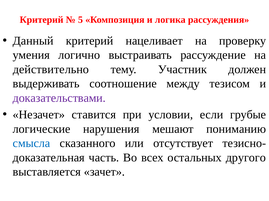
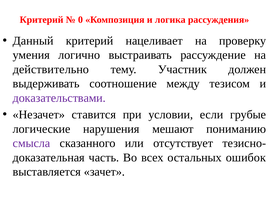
5: 5 -> 0 (80, 20)
смысла colour: blue -> purple (32, 144)
другого: другого -> ошибок (246, 158)
